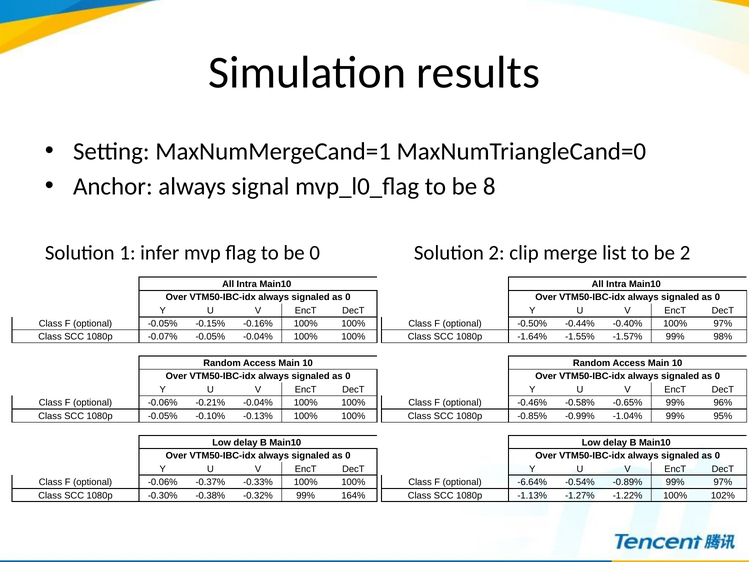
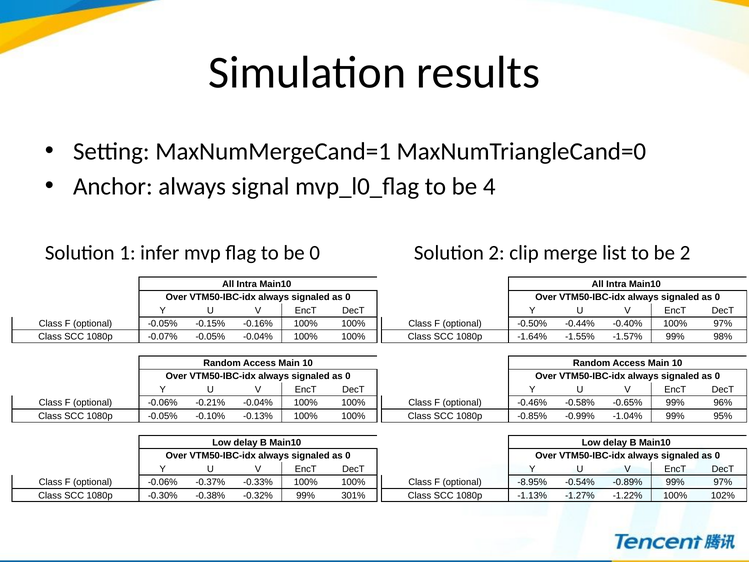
8: 8 -> 4 (489, 186)
-6.64%: -6.64% -> -8.95% (532, 482)
164%: 164% -> 301% (353, 495)
